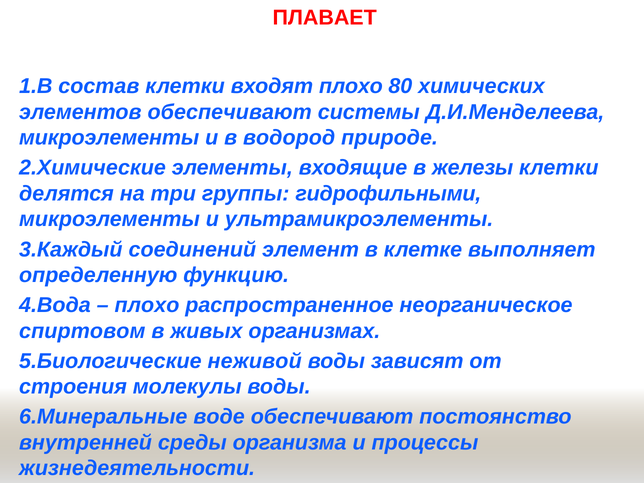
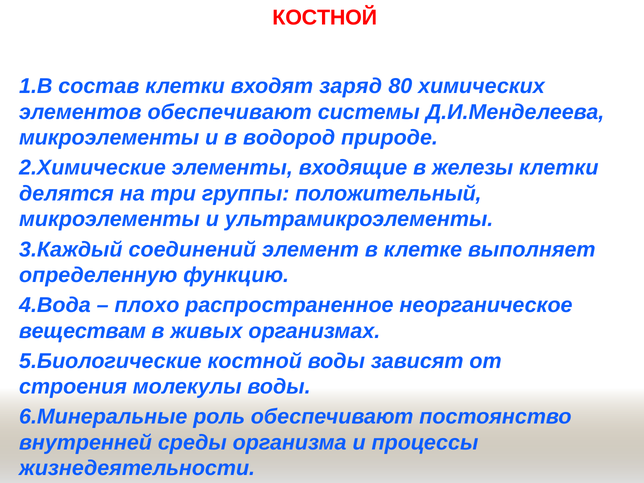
ПЛАВАЕТ: ПЛАВАЕТ -> КОСТНОЙ (325, 18)
входят плохо: плохо -> заряд (351, 86)
гидрофильными: гидрофильными -> положительный (388, 194)
спиртовом: спиртовом -> веществам (82, 331)
5.Биологические неживой: неживой -> костной (255, 361)
воде: воде -> роль (219, 417)
